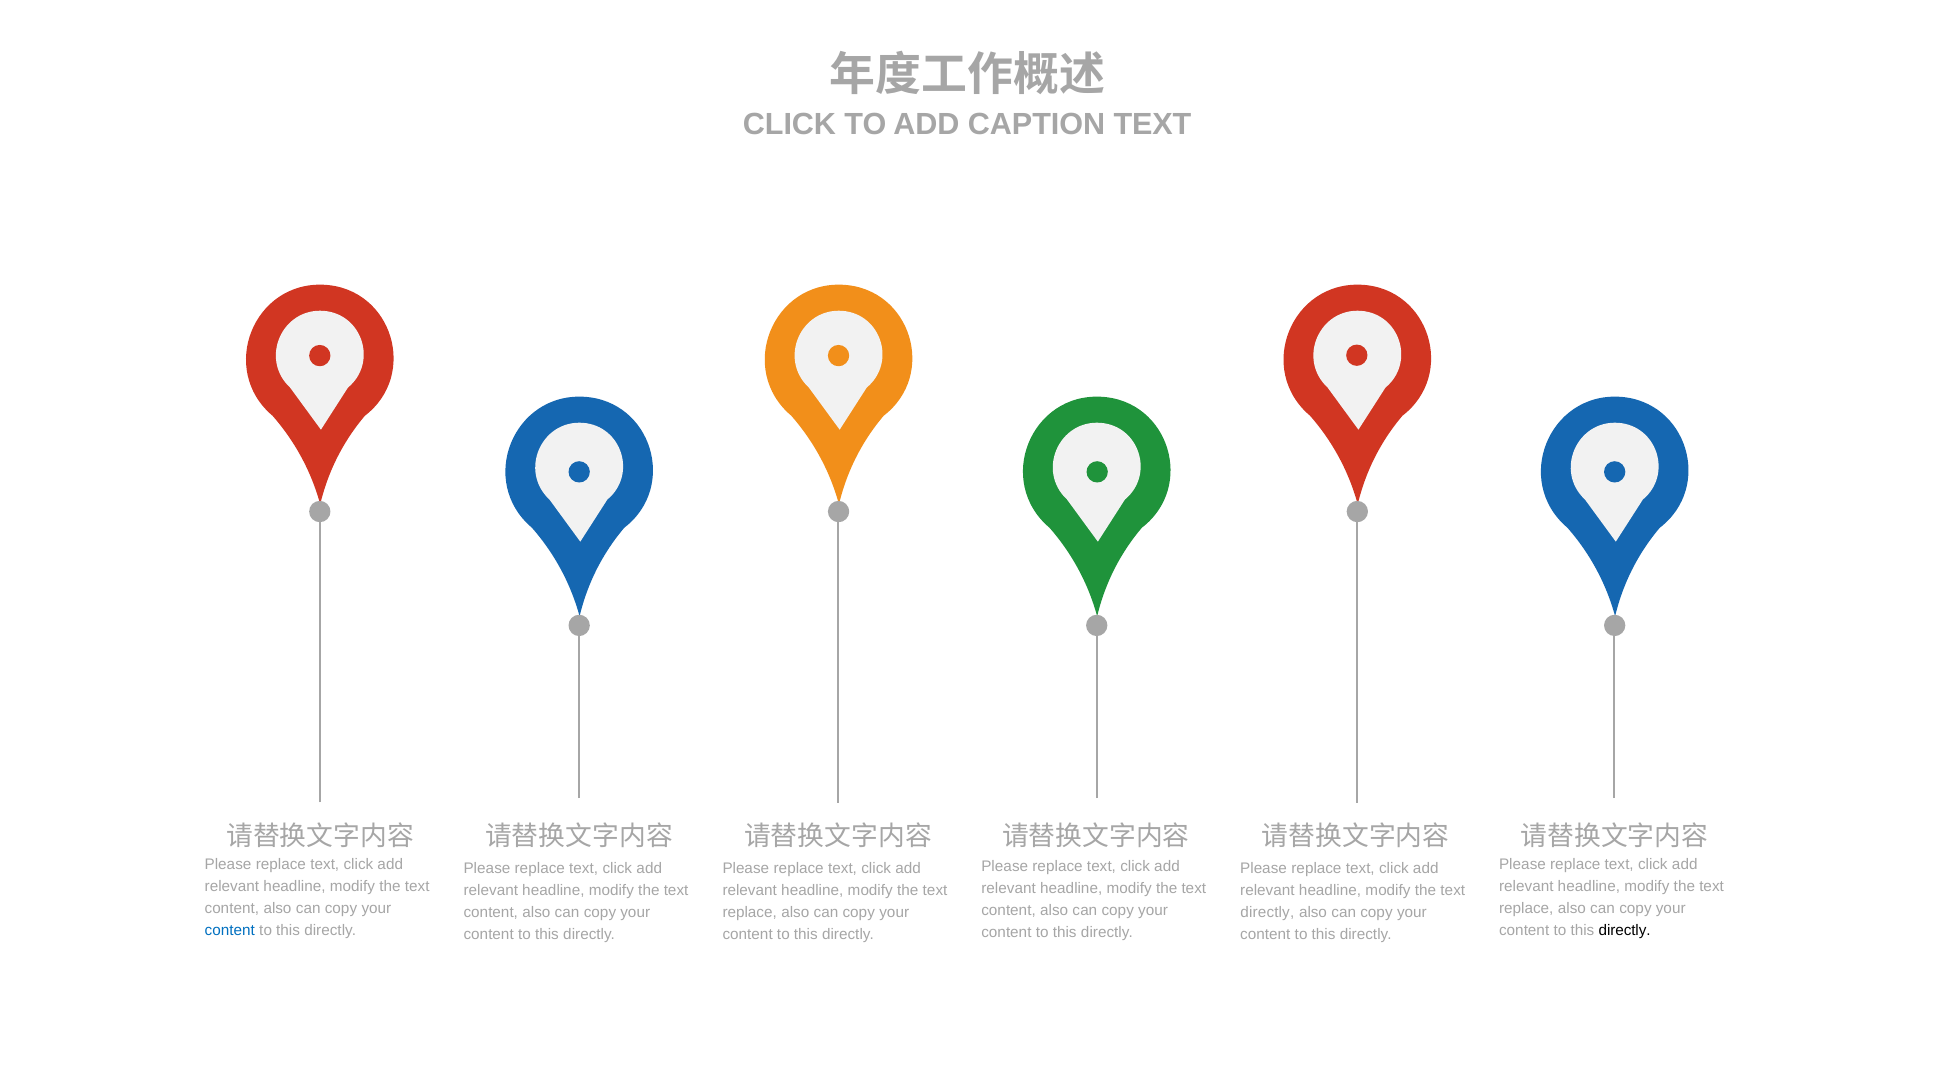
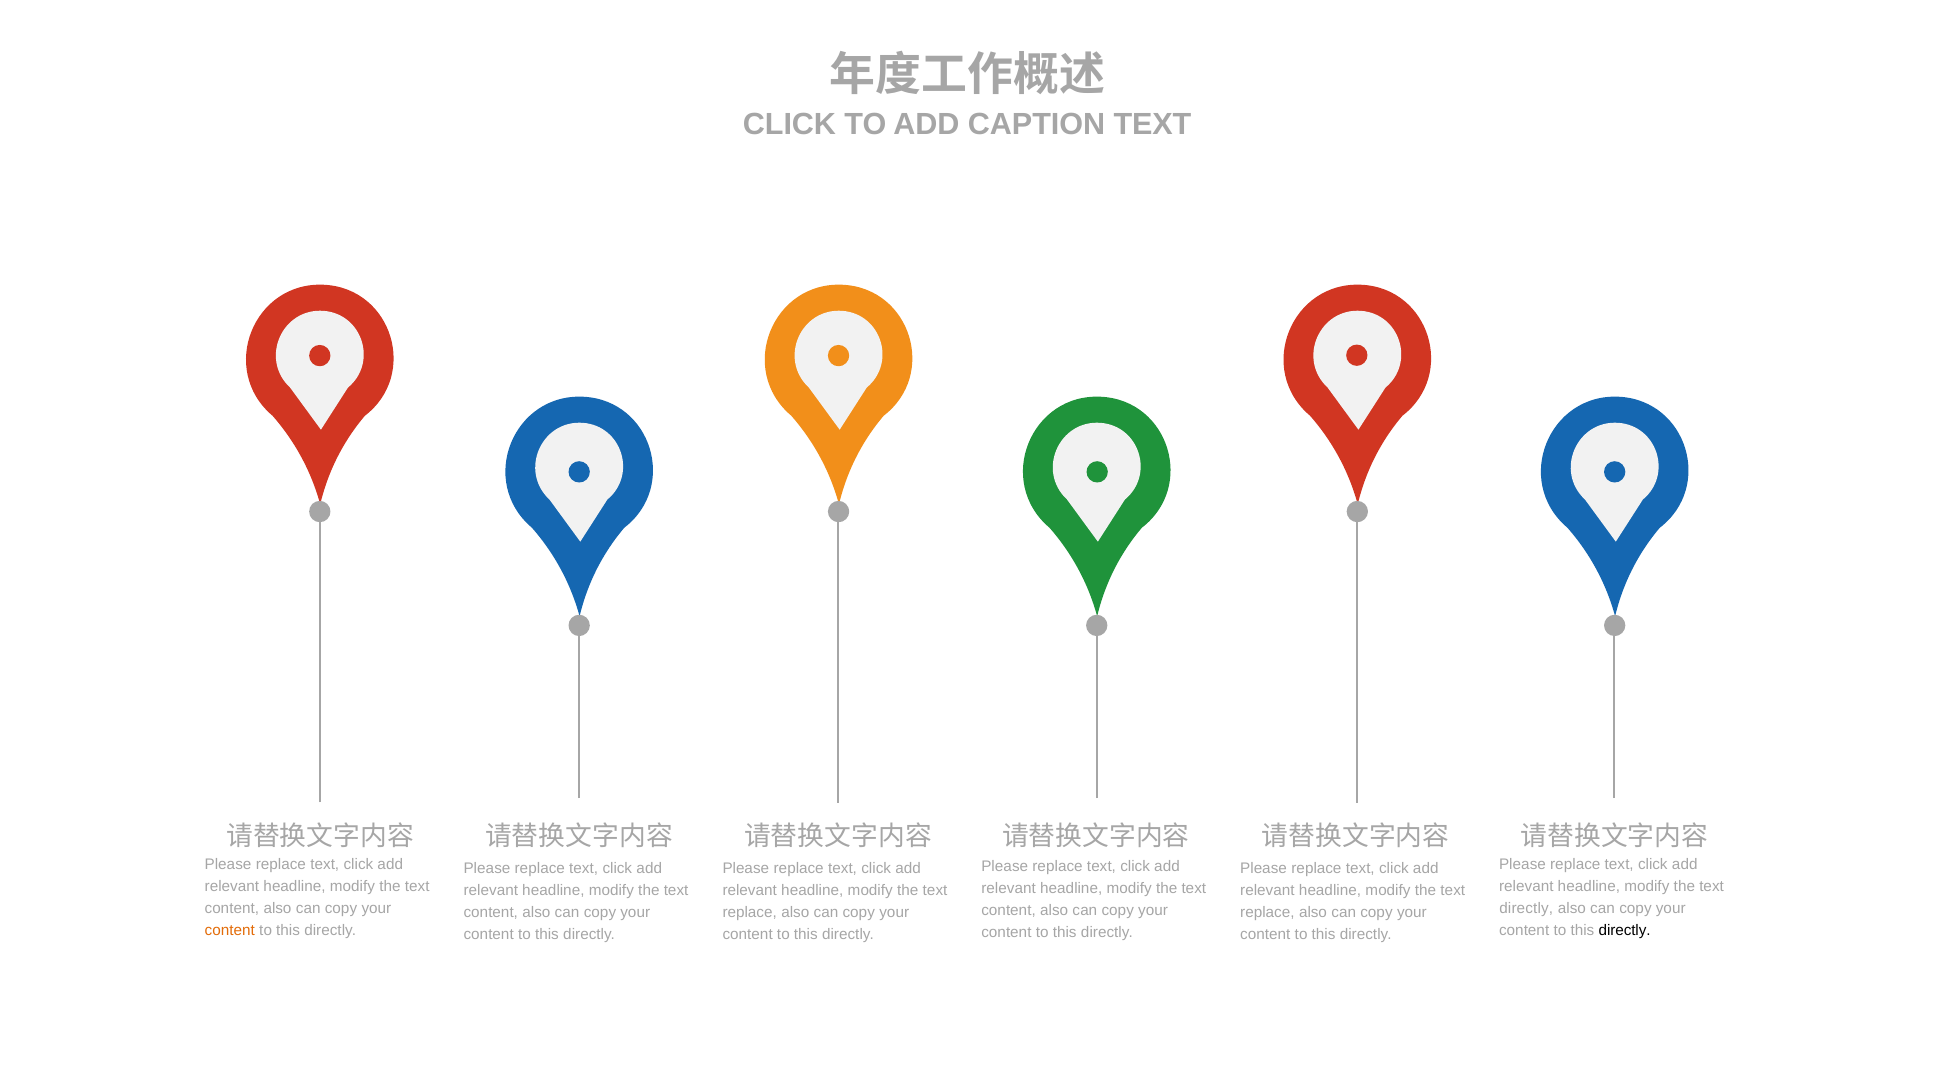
replace: replace -> directly (1526, 908)
directly: directly -> replace (1267, 912)
content colour: blue -> orange (230, 929)
